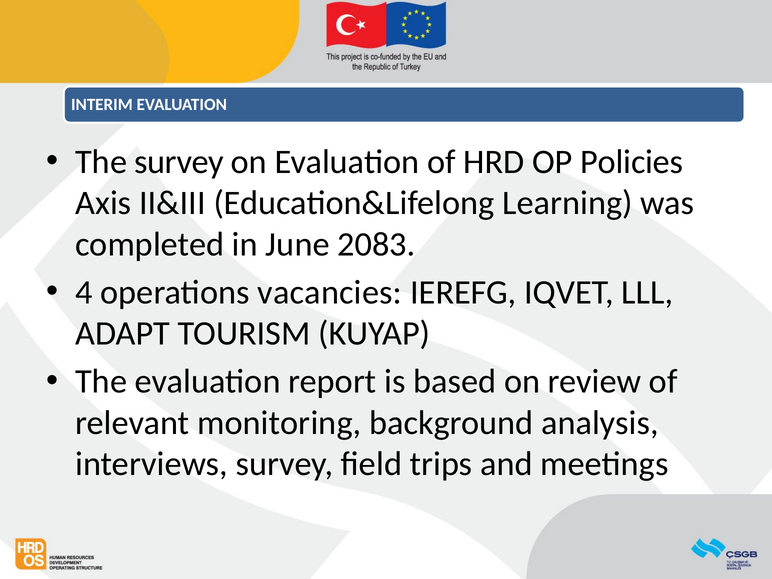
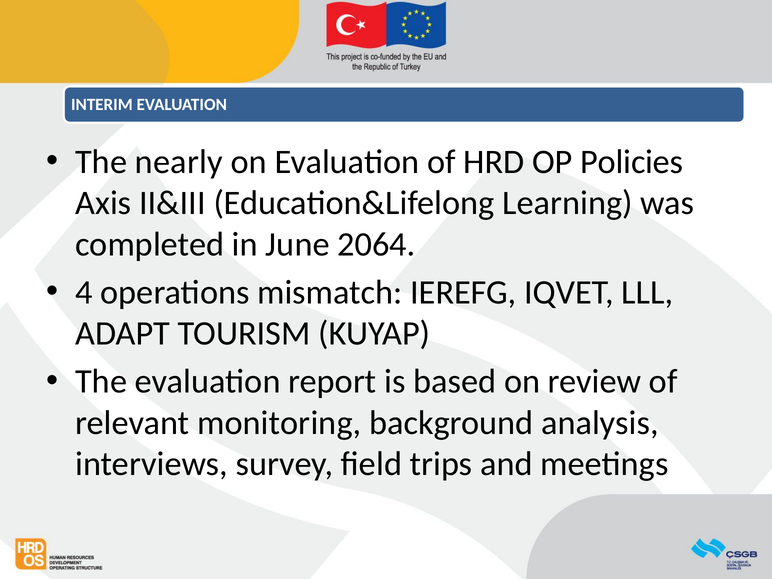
The survey: survey -> nearly (179, 162)
2083: 2083 -> 2064 (376, 244)
vacancies: vacancies -> mismatch (330, 292)
